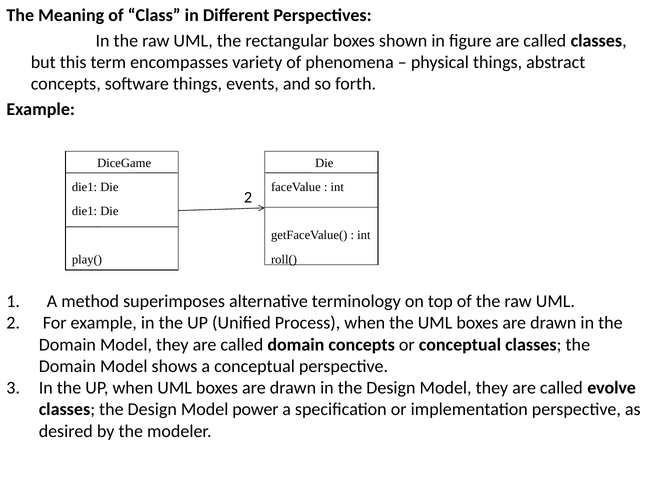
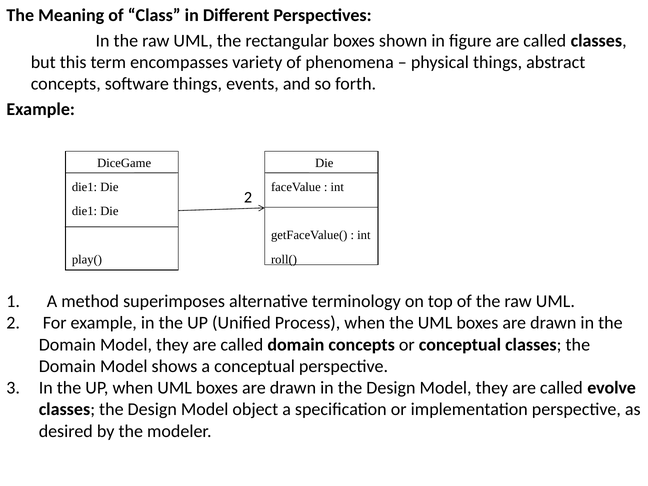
power: power -> object (255, 409)
